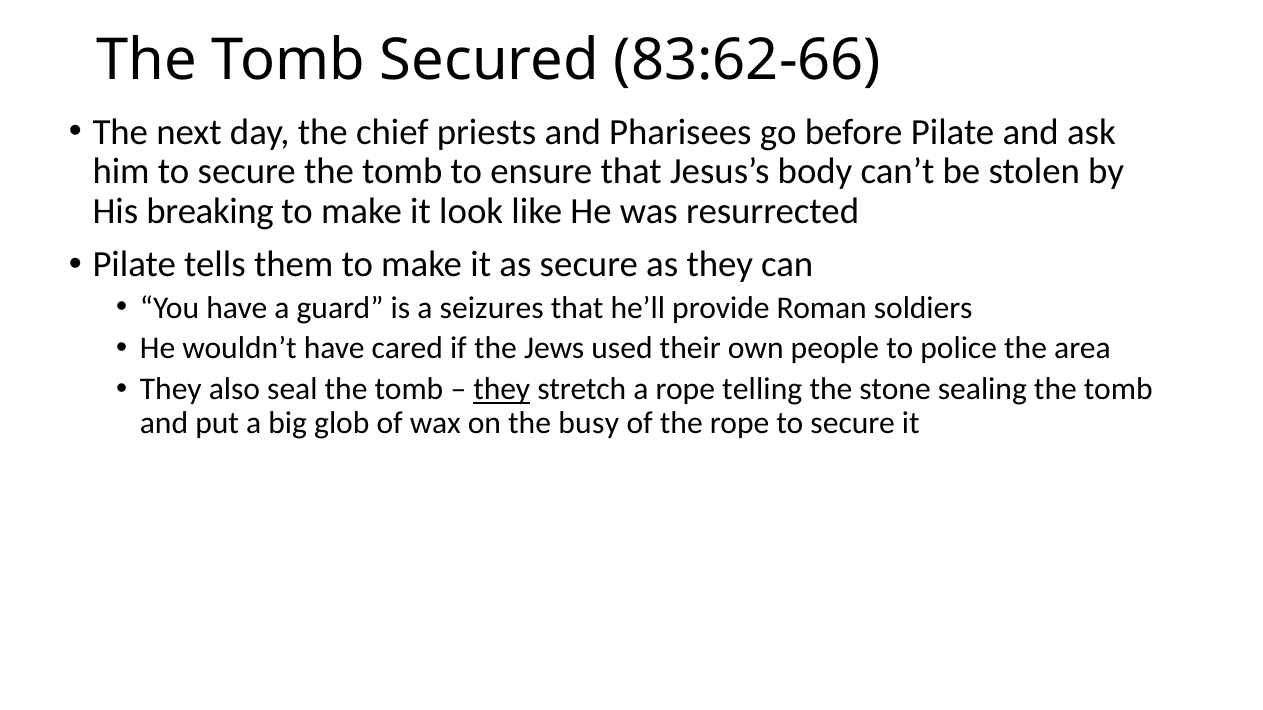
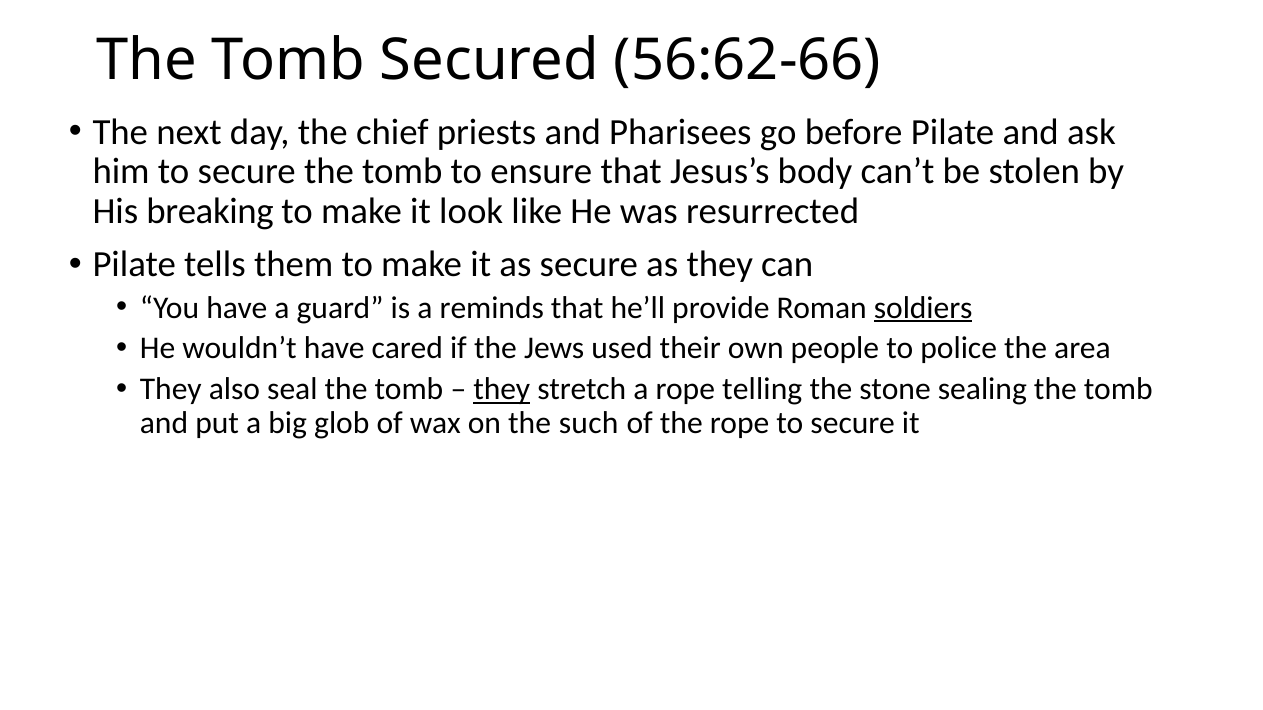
83:62-66: 83:62-66 -> 56:62-66 (748, 61)
seizures: seizures -> reminds (492, 308)
soldiers underline: none -> present (923, 308)
busy: busy -> such (589, 423)
